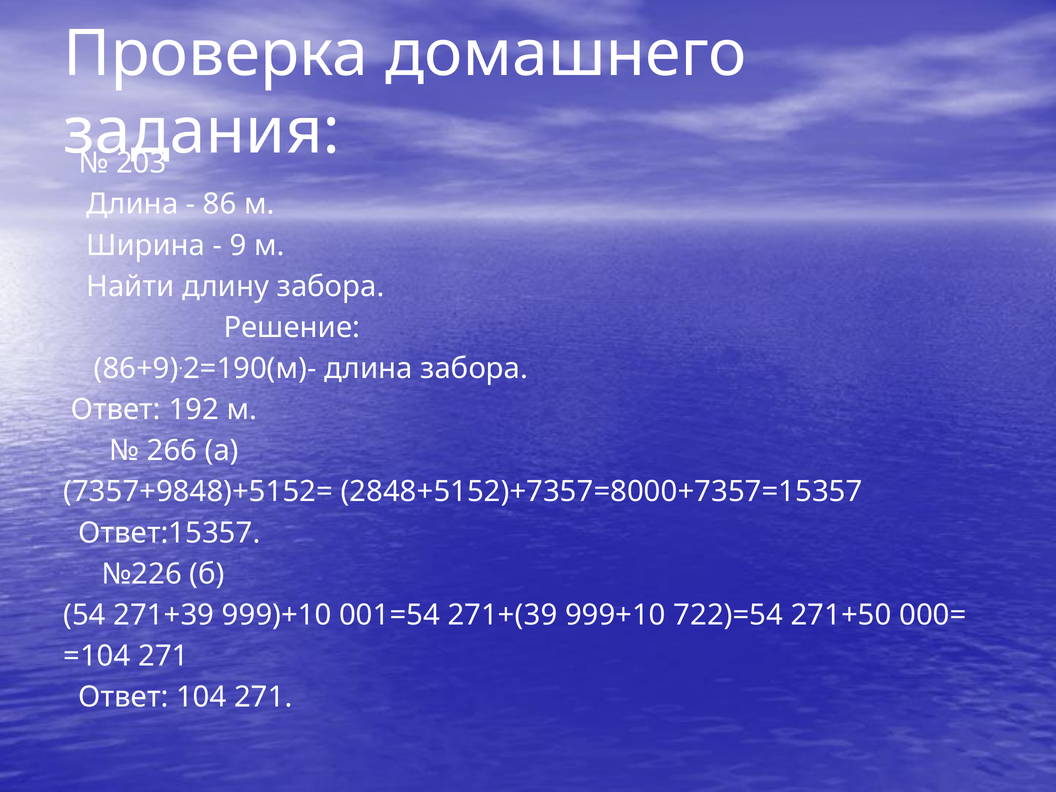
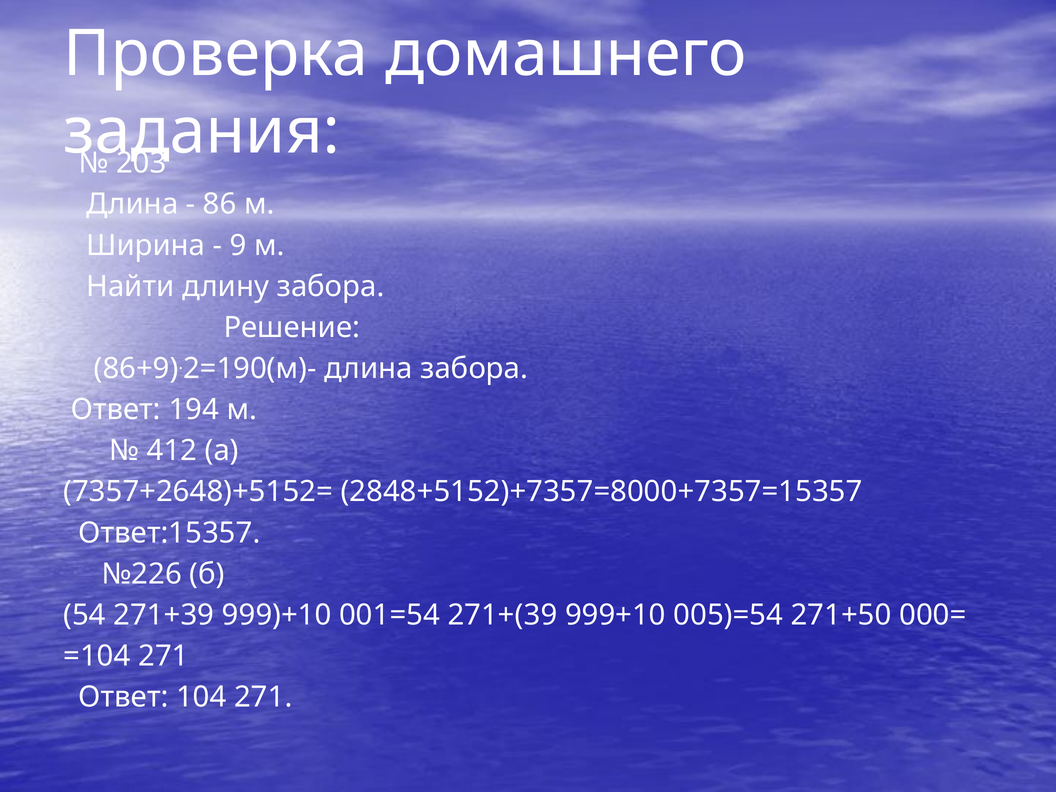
192: 192 -> 194 (194, 410)
266: 266 -> 412 (172, 451)
7357+9848)+5152=: 7357+9848)+5152= -> 7357+2648)+5152= (198, 492)
722)=54: 722)=54 -> 005)=54 (728, 615)
